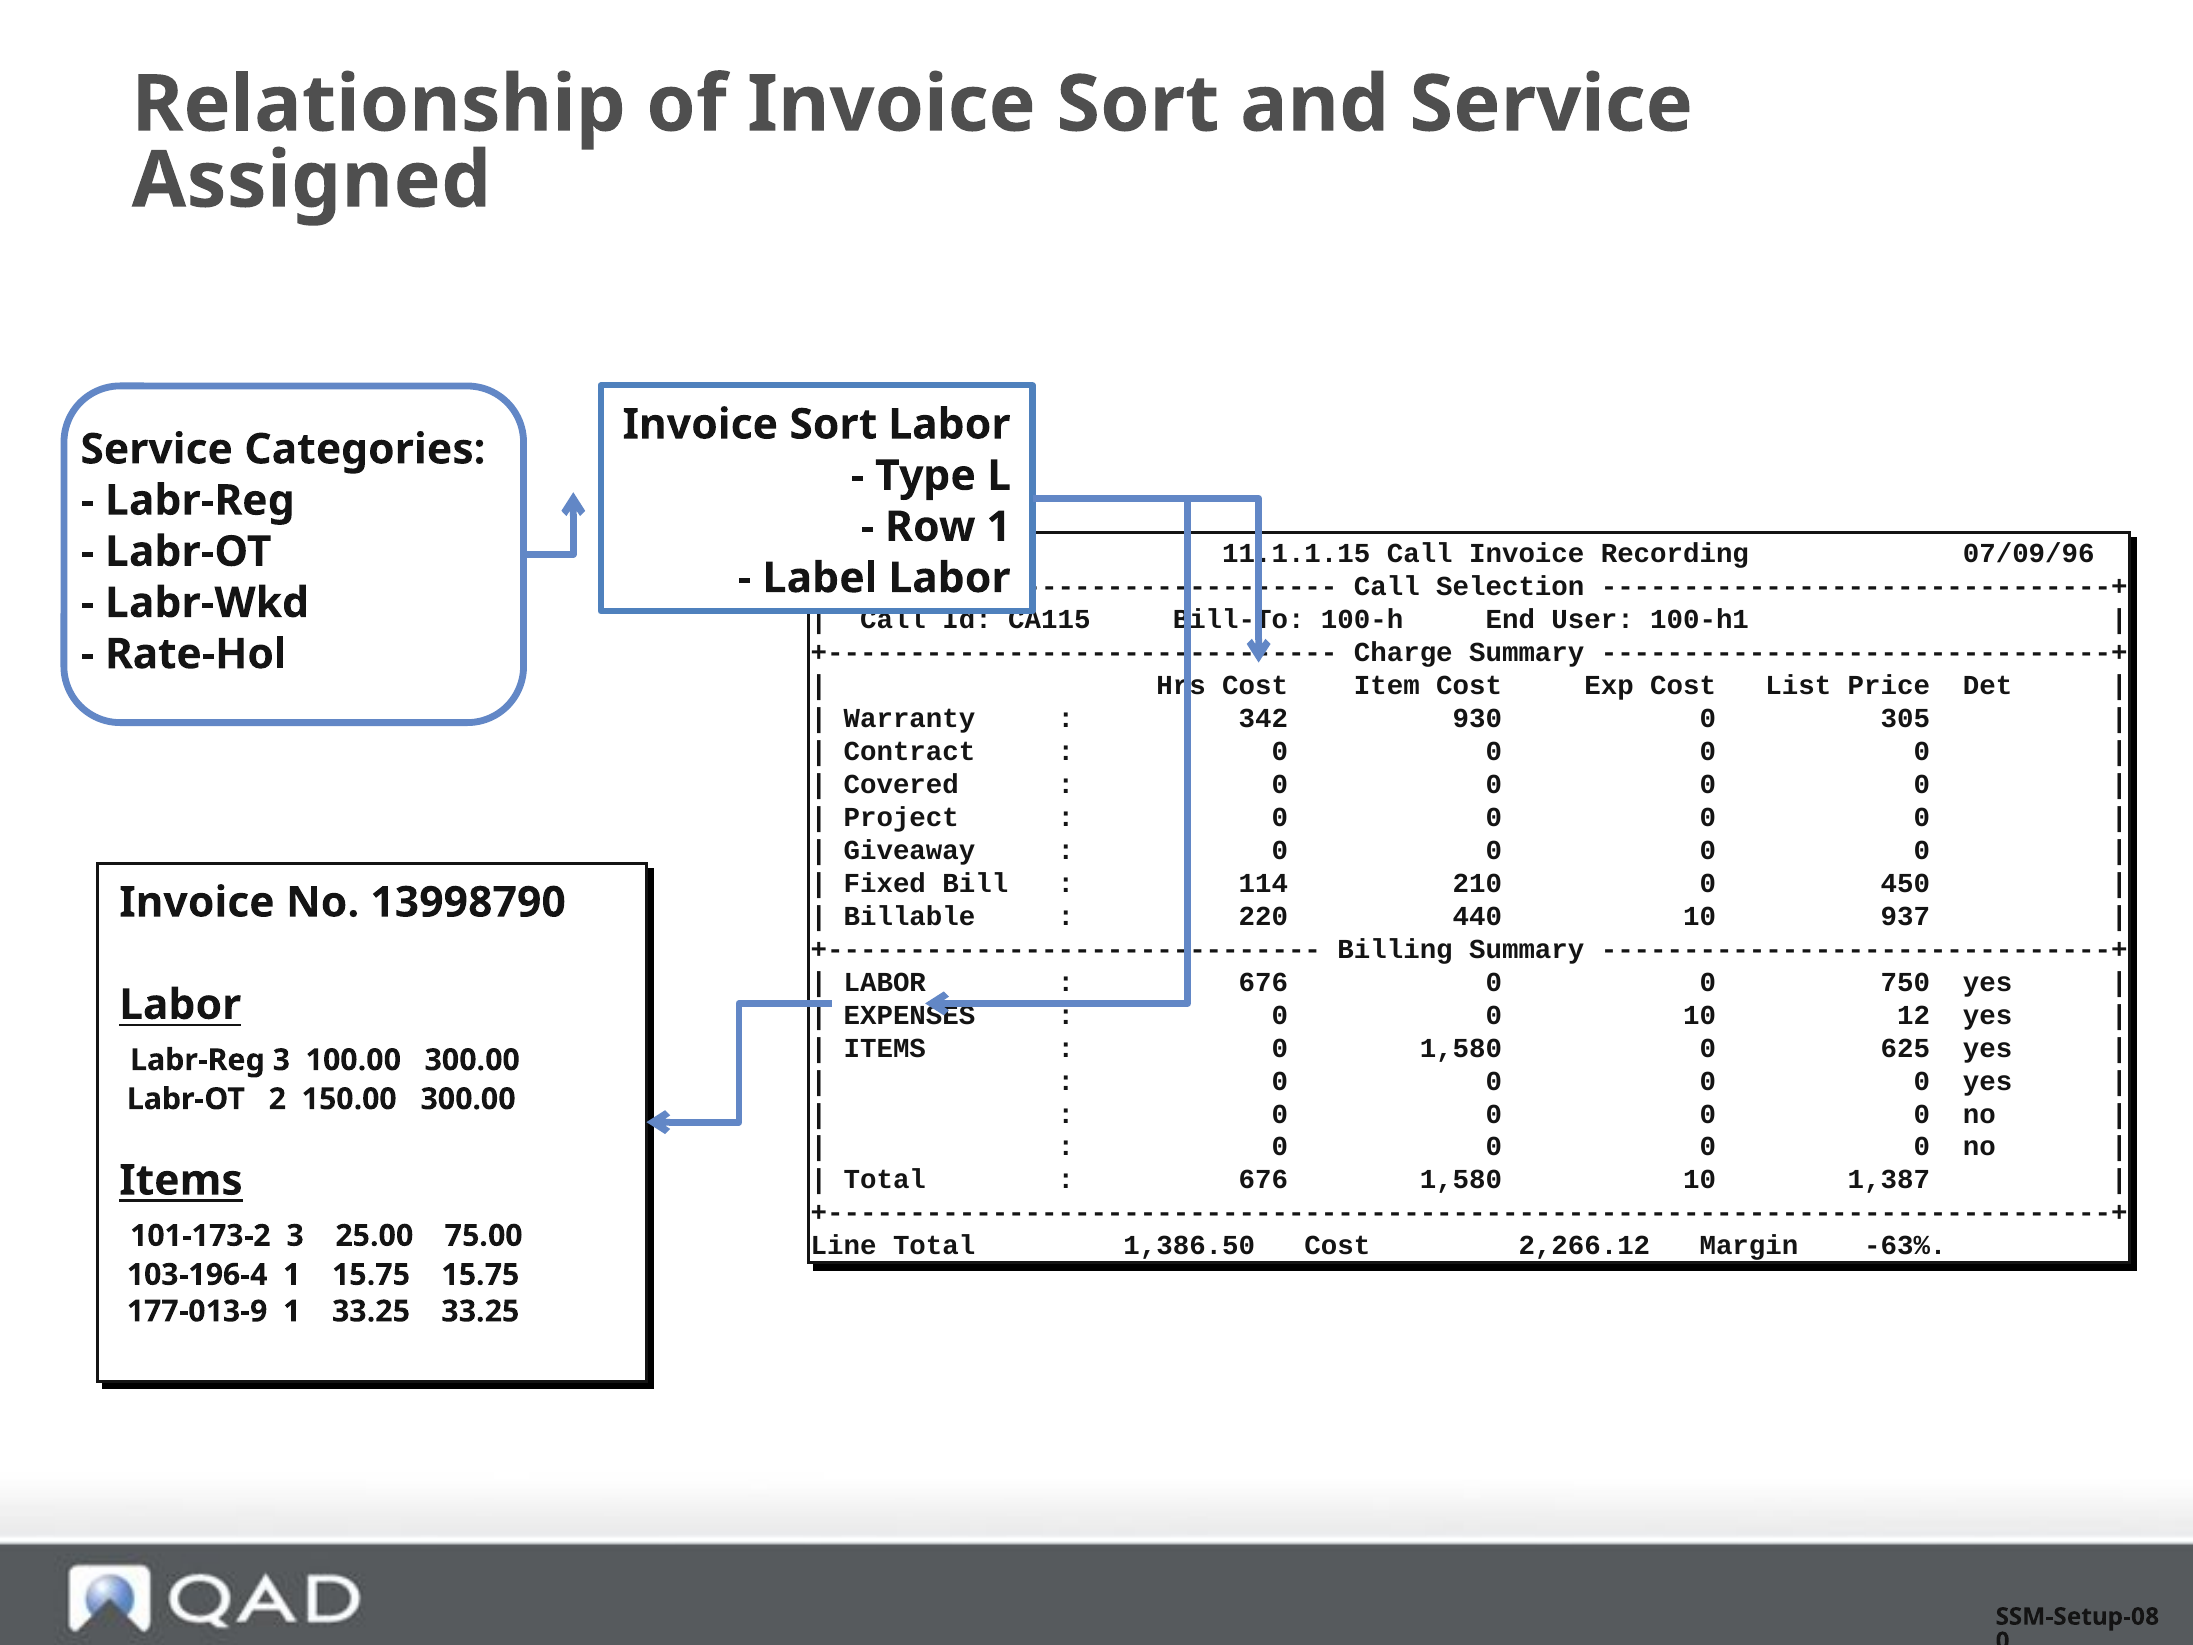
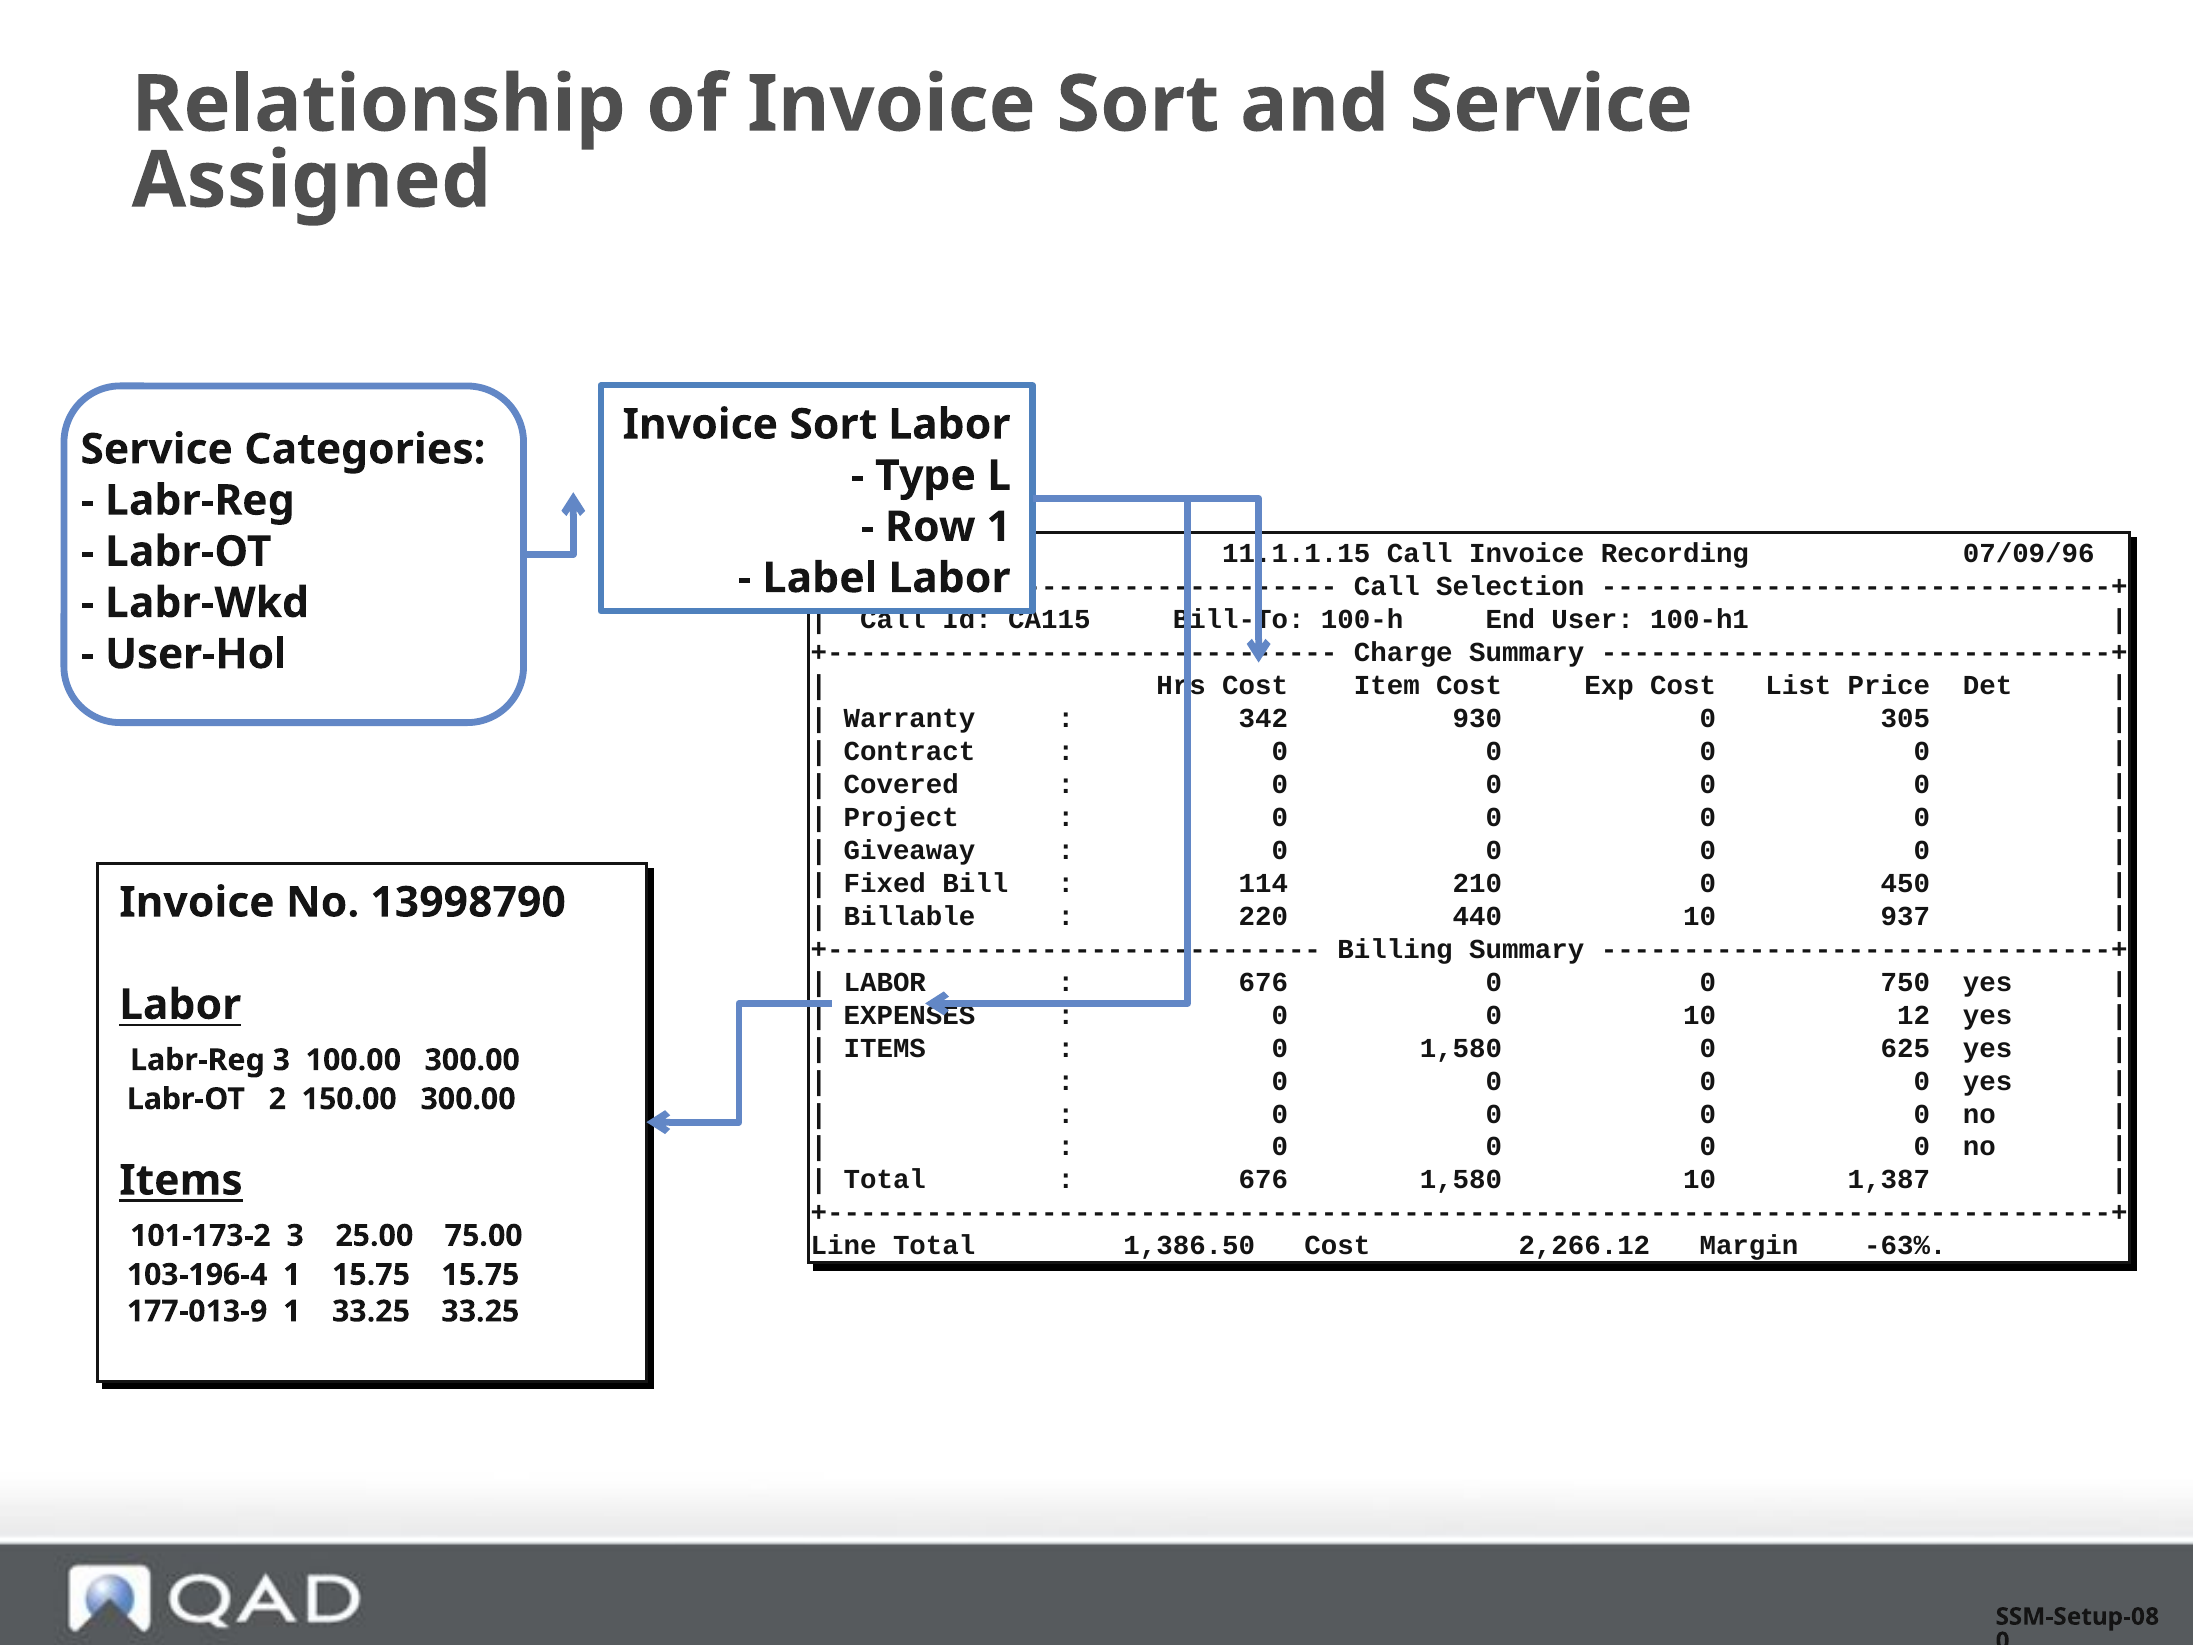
Rate-Hol: Rate-Hol -> User-Hol (196, 654)
